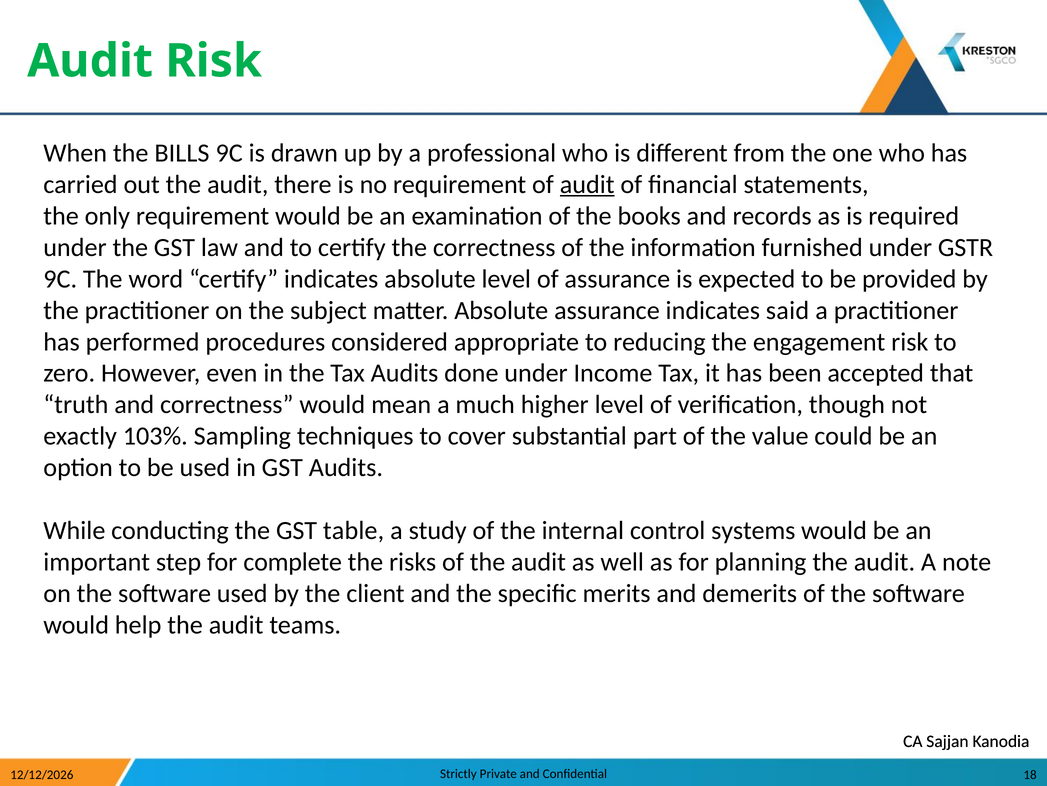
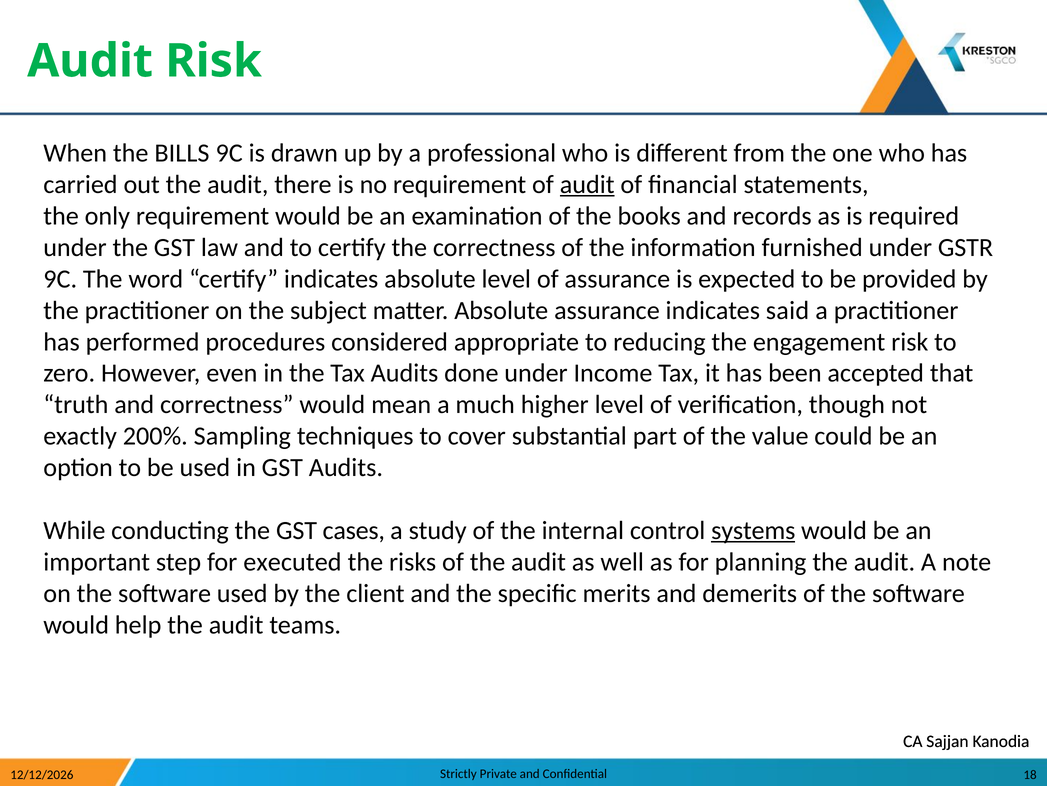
103%: 103% -> 200% (155, 436)
table: table -> cases (354, 530)
systems underline: none -> present (753, 530)
complete: complete -> executed (292, 561)
